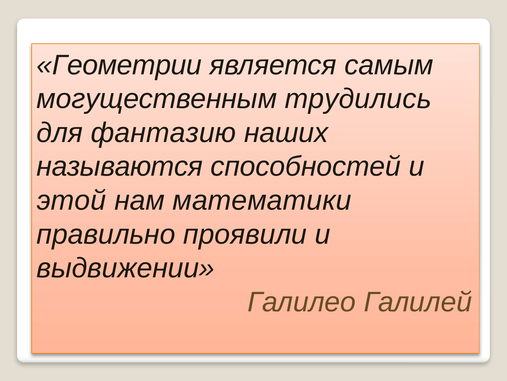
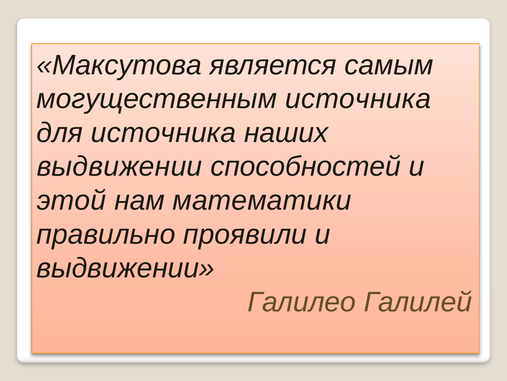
Геометрии: Геометрии -> Максутова (119, 65)
могущественным трудились: трудились -> источника (358, 99)
для фантазию: фантазию -> источника (163, 133)
называются: называются -> выдвижении (119, 166)
